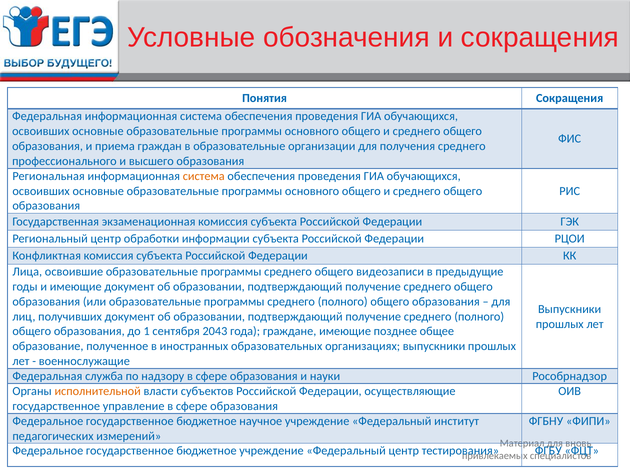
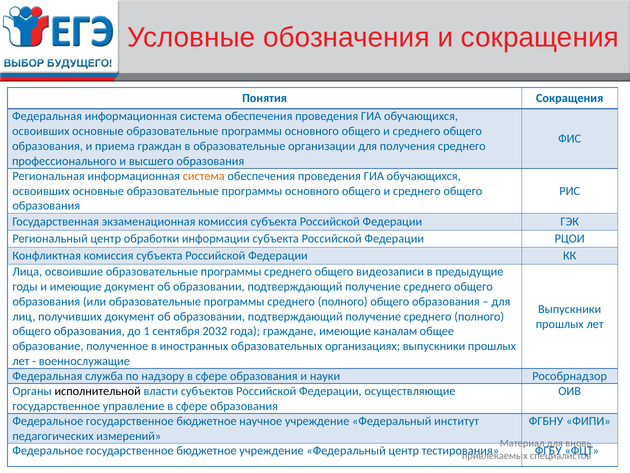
2043: 2043 -> 2032 (215, 331)
позднее: позднее -> каналам (395, 331)
исполнительной colour: orange -> black (98, 391)
